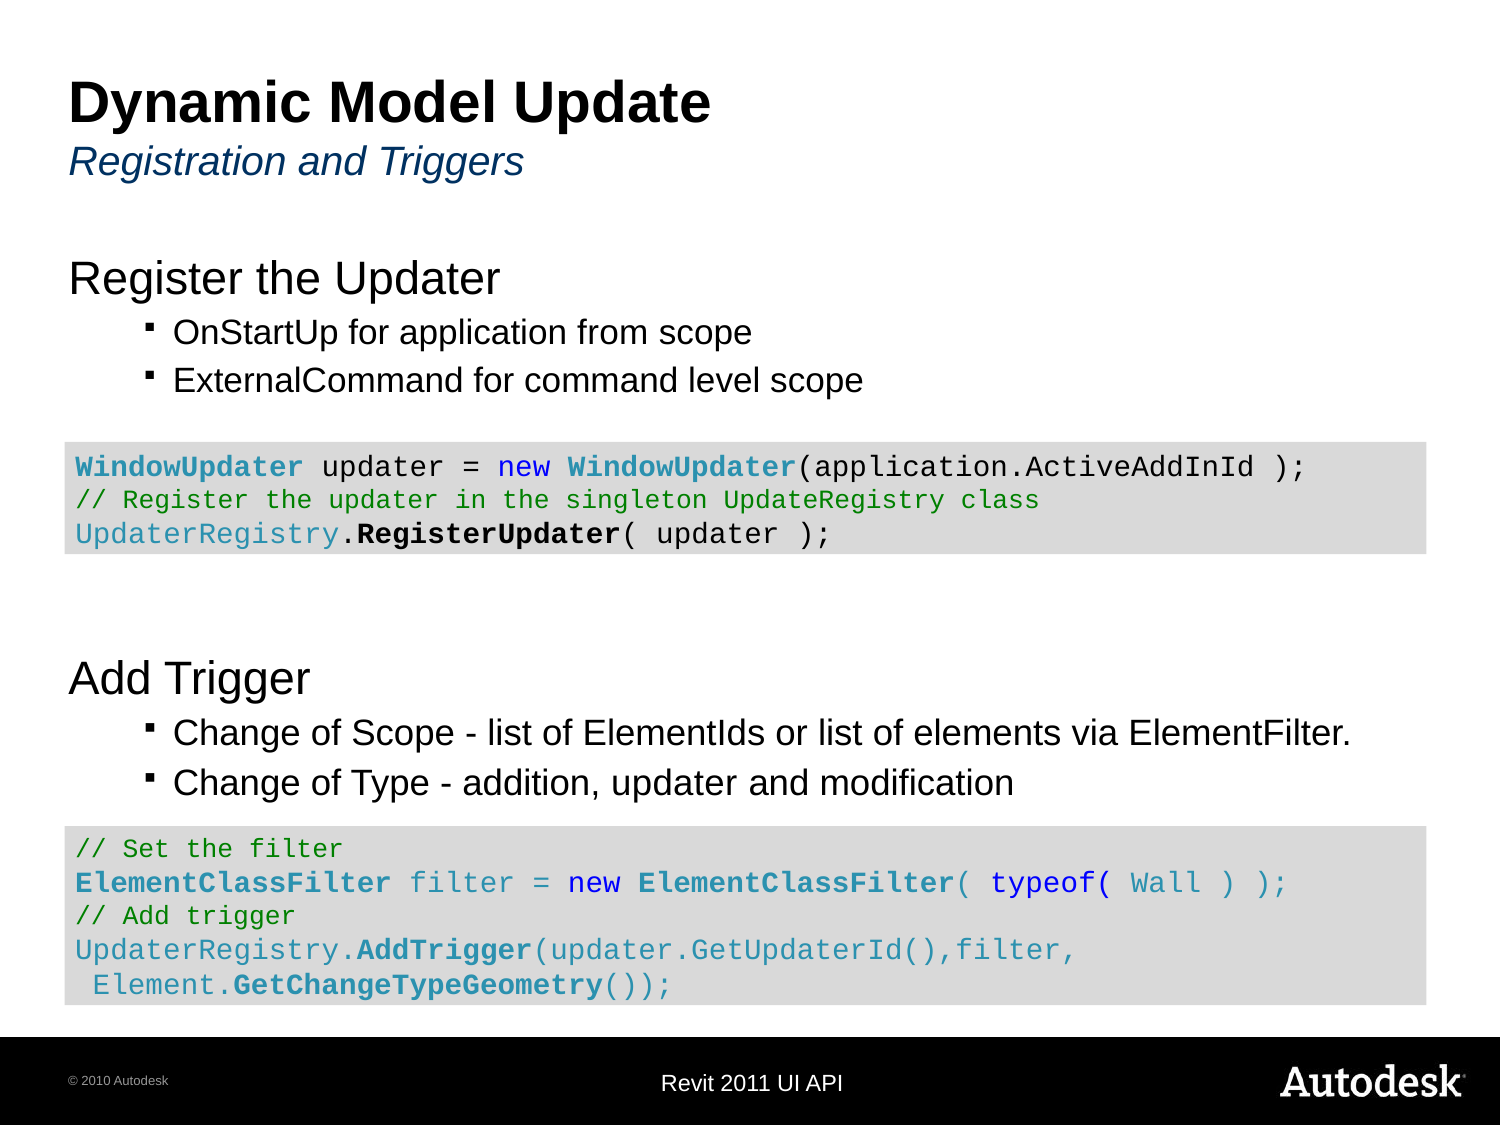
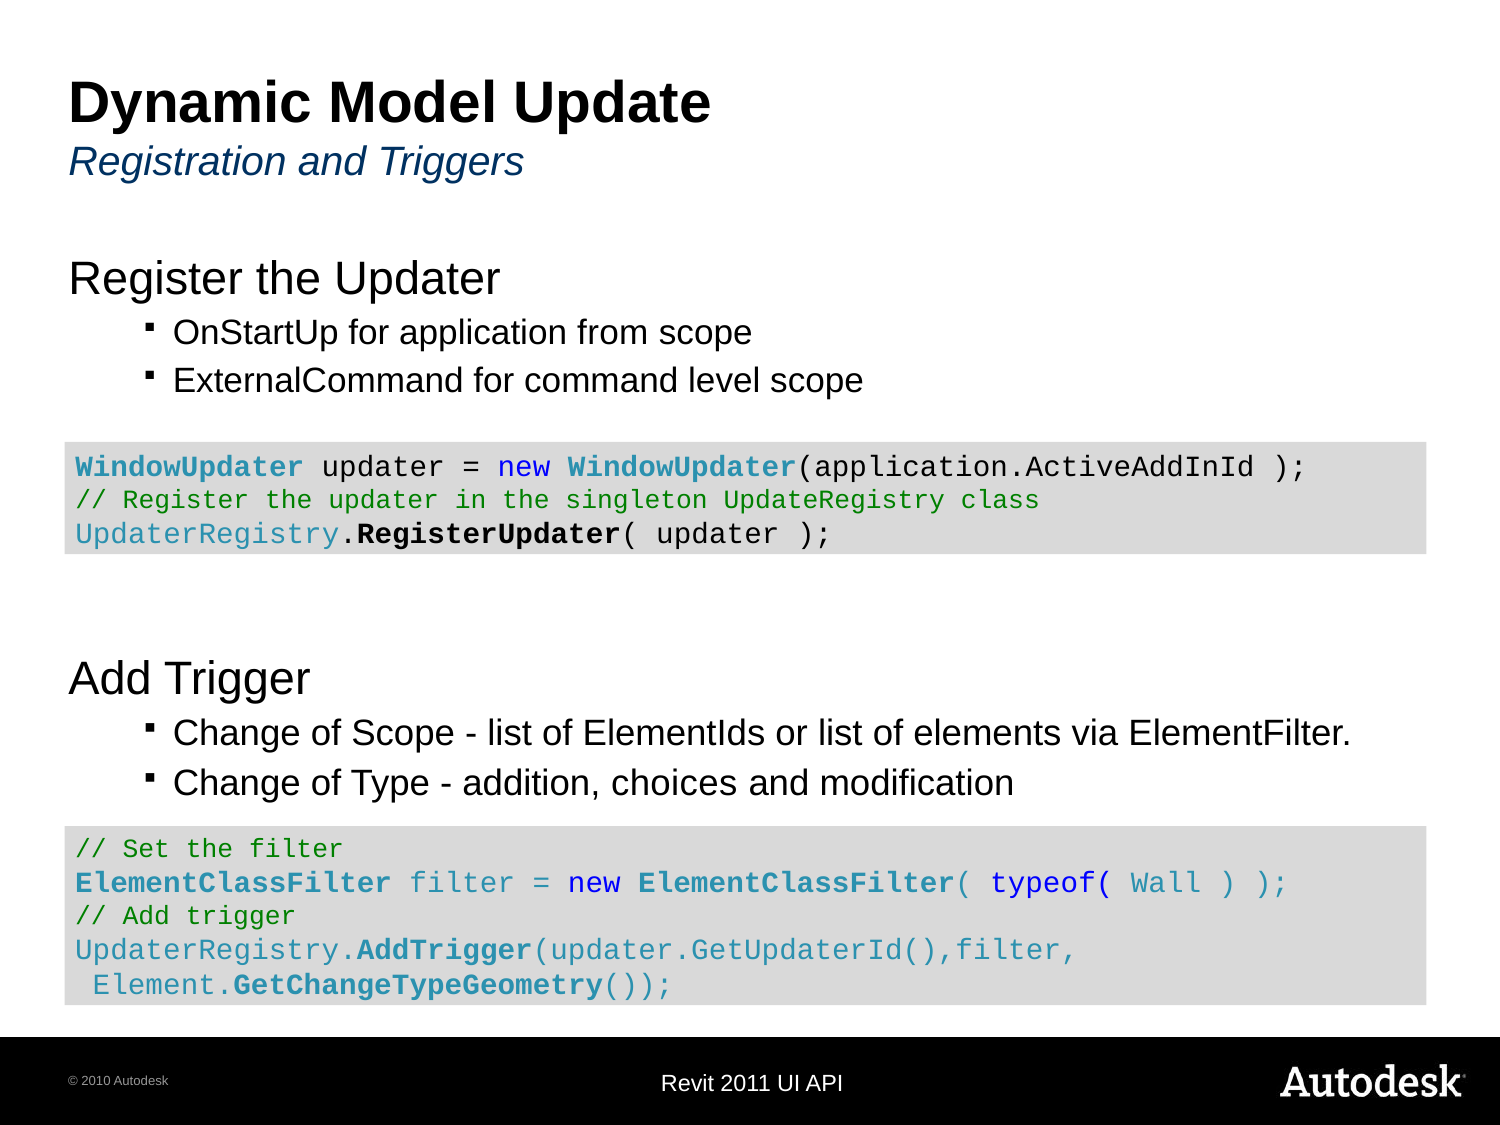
addition updater: updater -> choices (674, 784)
